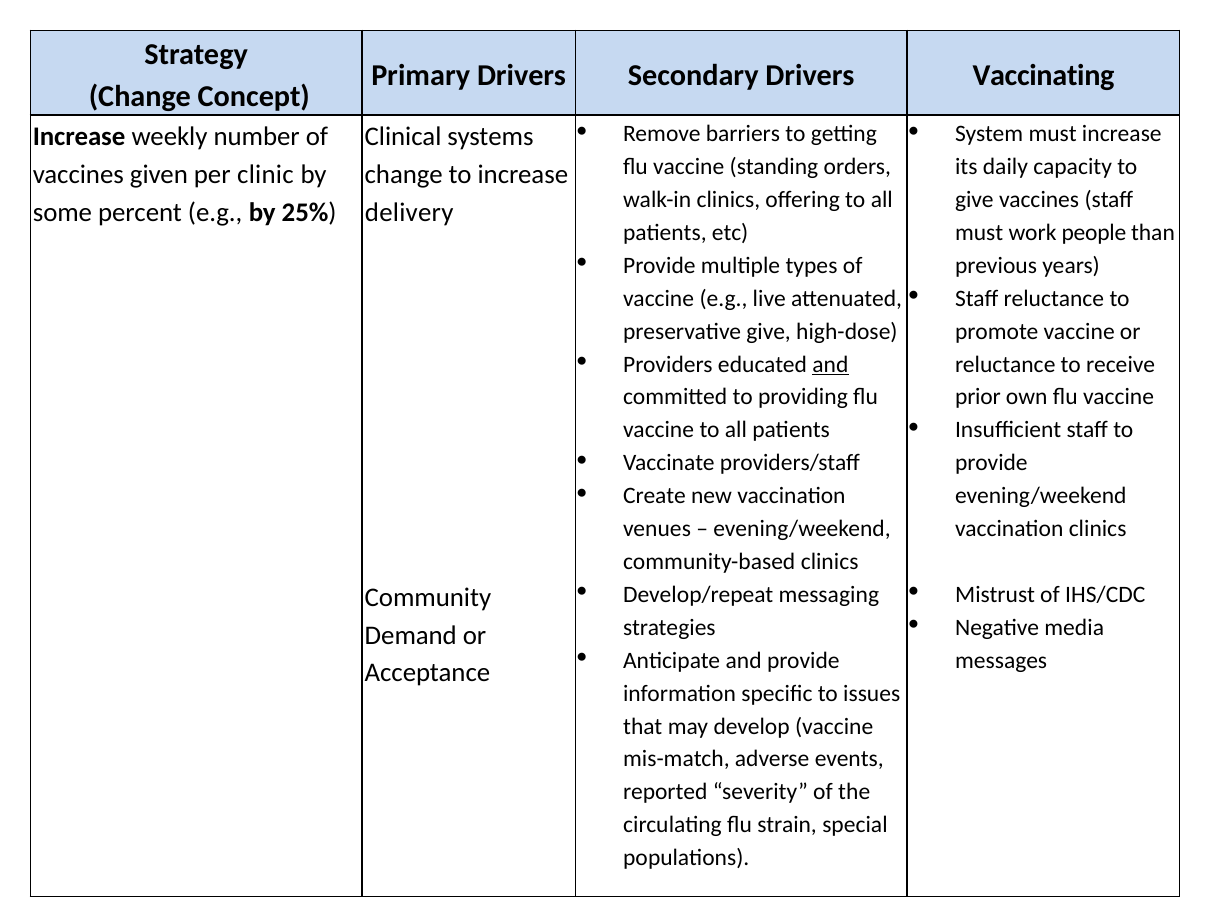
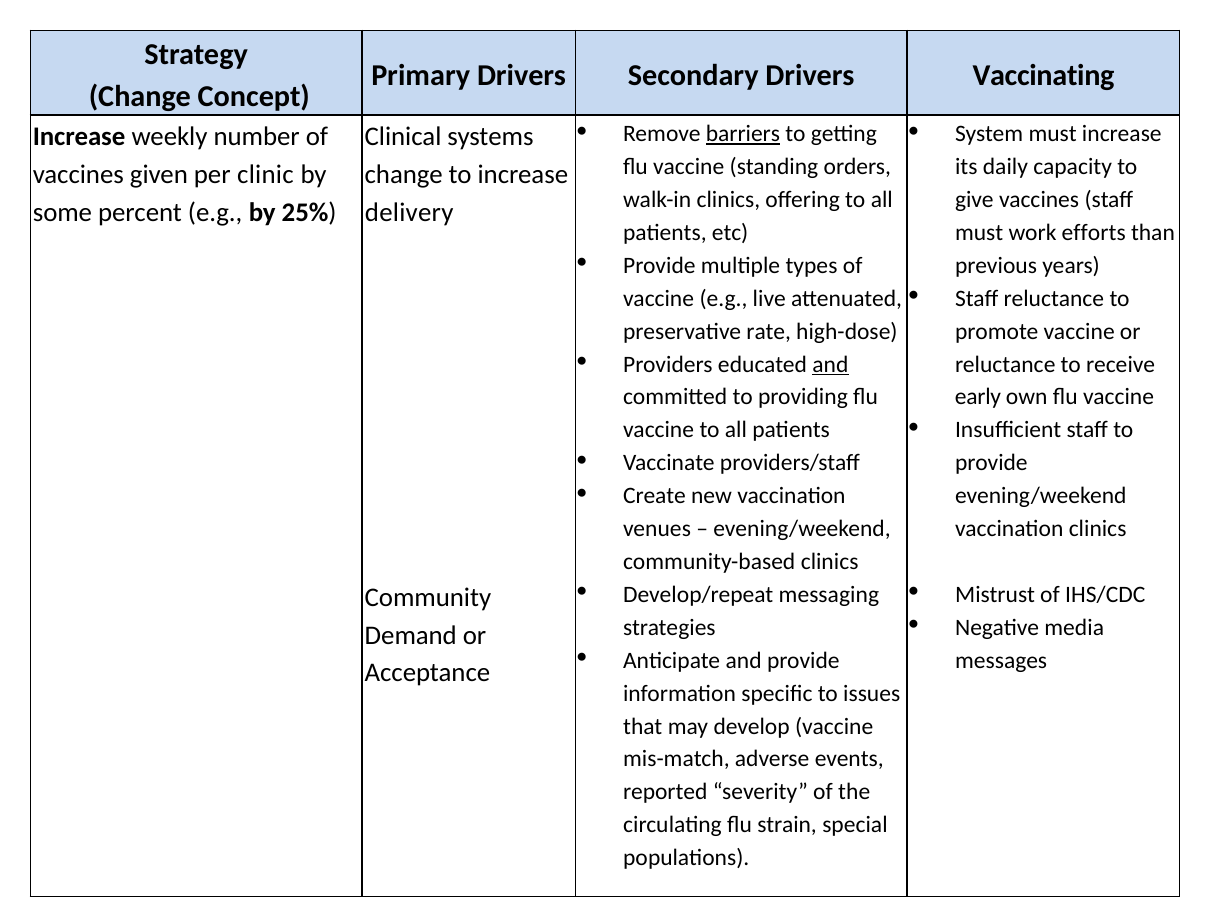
barriers underline: none -> present (743, 134)
people: people -> efforts (1094, 233)
preservative give: give -> rate (769, 332)
prior: prior -> early (978, 397)
